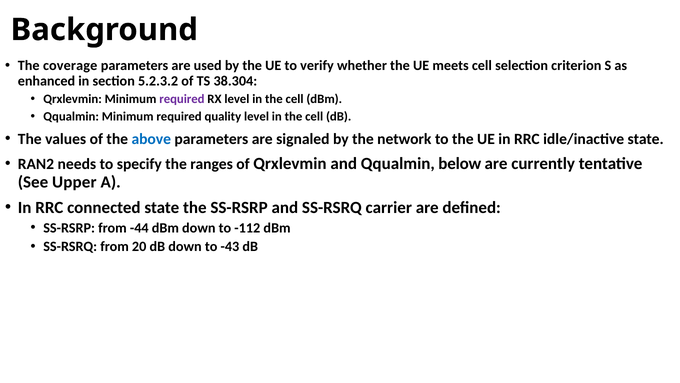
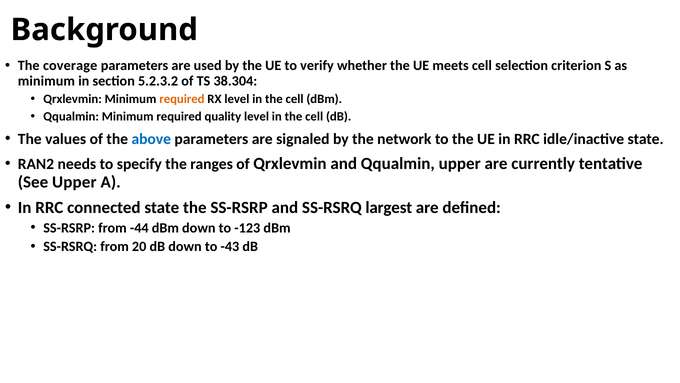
enhanced: enhanced -> minimum (46, 81)
required colour: purple -> orange (182, 99)
Qqualmin below: below -> upper (460, 163)
carrier: carrier -> largest (389, 207)
-112: -112 -> -123 (247, 228)
